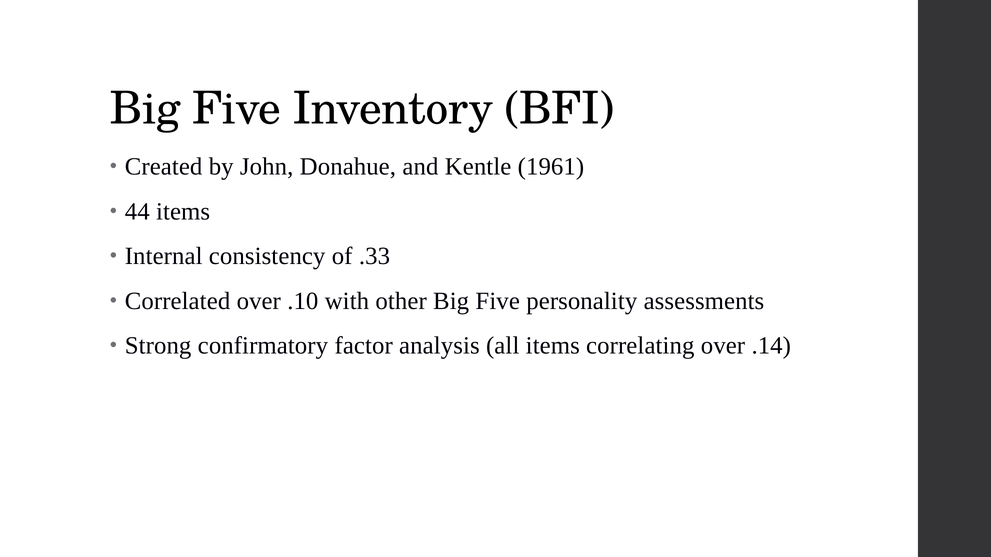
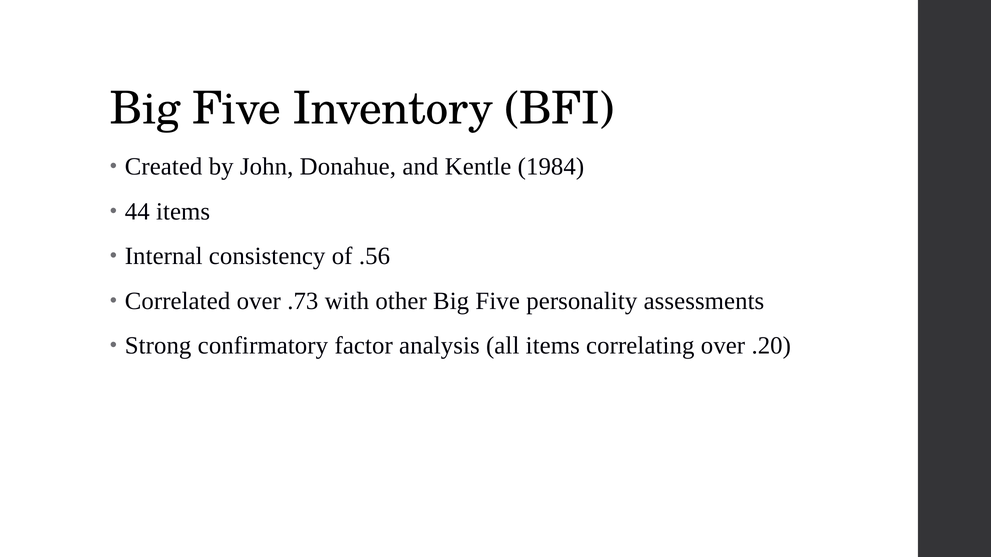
1961: 1961 -> 1984 (551, 167)
.33: .33 -> .56 (374, 256)
.10: .10 -> .73 (303, 301)
.14: .14 -> .20 (771, 346)
